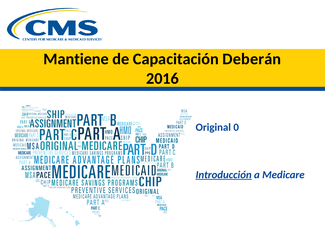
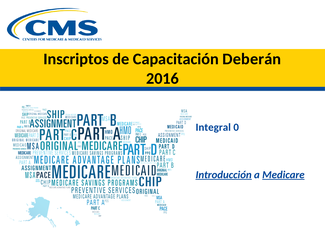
Mantiene: Mantiene -> Inscriptos (76, 59)
Original: Original -> Integral (213, 128)
Medicare underline: none -> present (283, 175)
